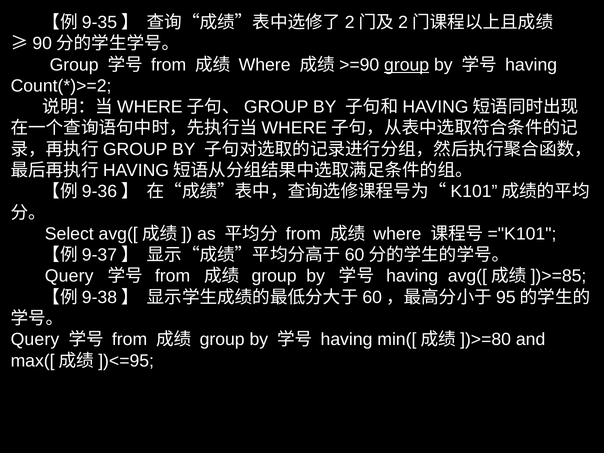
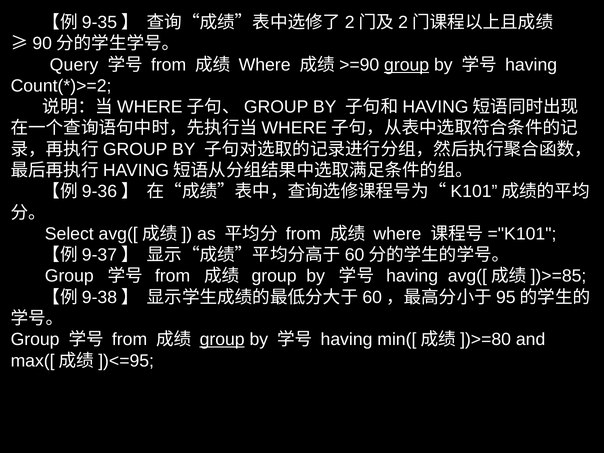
Group: Group -> Query (74, 65)
Query: Query -> Group (69, 276)
Query: Query -> Group (35, 340)
group underline: none -> present (222, 340)
